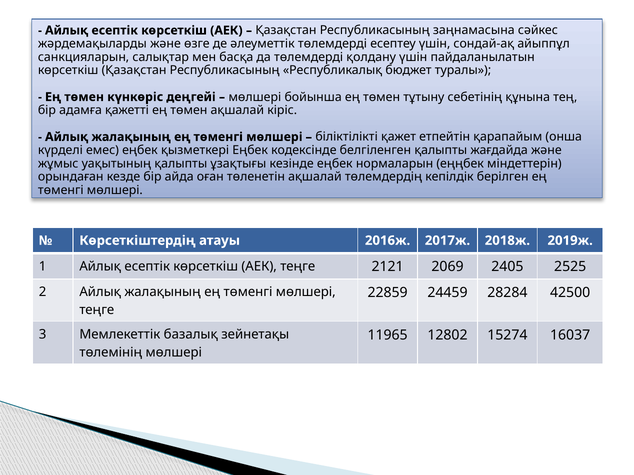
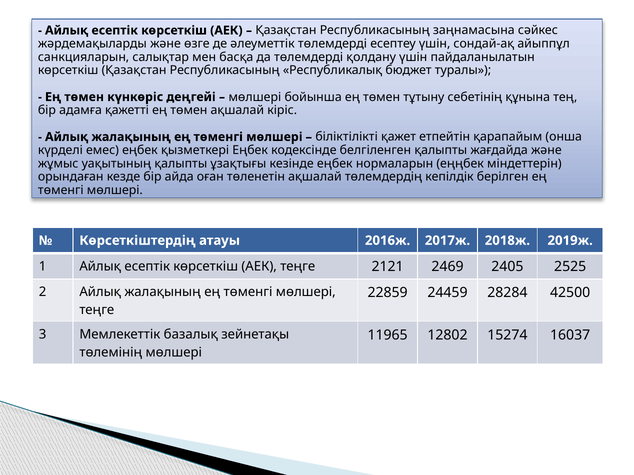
2069: 2069 -> 2469 (448, 267)
